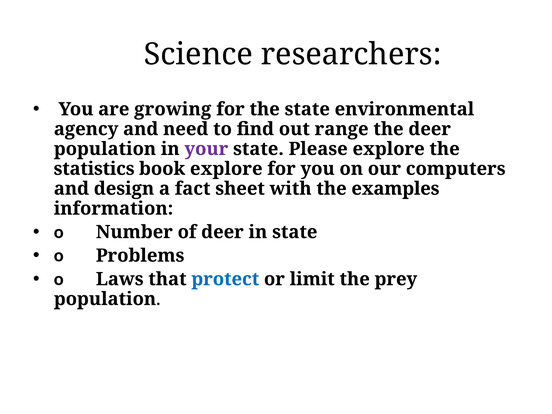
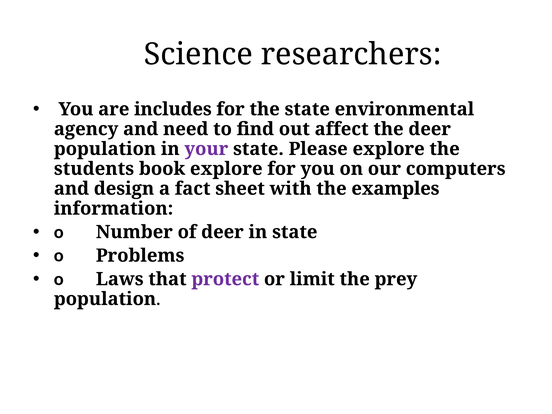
growing: growing -> includes (173, 109)
range: range -> affect (342, 129)
statistics: statistics -> students (94, 169)
protect colour: blue -> purple (225, 279)
